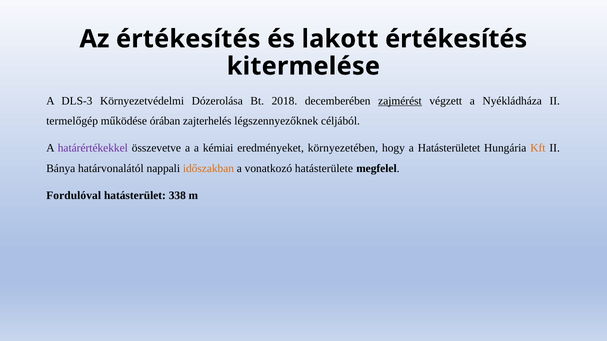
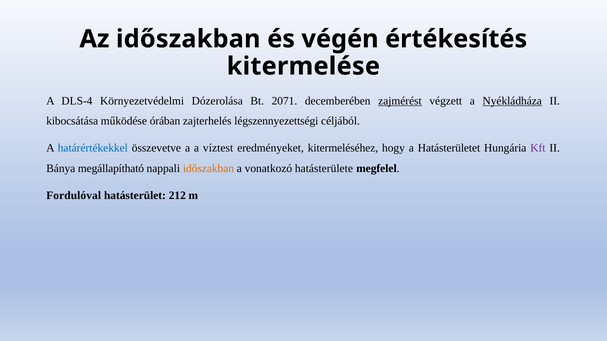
Az értékesítés: értékesítés -> időszakban (188, 39)
lakott: lakott -> végén (340, 39)
DLS-3: DLS-3 -> DLS-4 (77, 101)
2018: 2018 -> 2071 (284, 101)
Nyékládháza underline: none -> present (512, 101)
termelőgép: termelőgép -> kibocsátása (72, 121)
légszennyezőknek: légszennyezőknek -> légszennyezettségi (276, 121)
határértékekkel colour: purple -> blue (93, 148)
kémiai: kémiai -> víztest (218, 148)
környezetében: környezetében -> kitermeléséhez (343, 148)
Kft colour: orange -> purple (538, 148)
határvonalától: határvonalától -> megállapítható (111, 169)
338: 338 -> 212 (177, 196)
